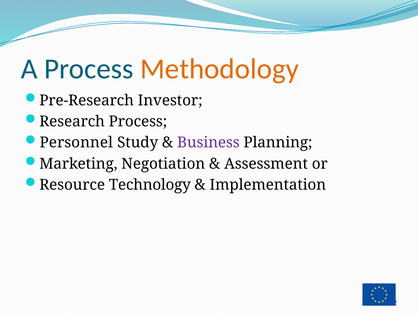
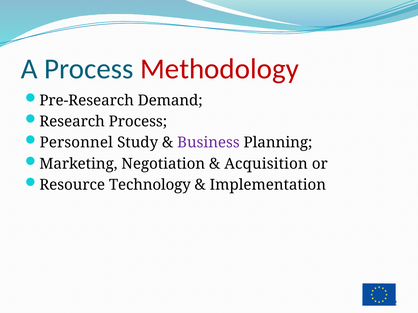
Methodology colour: orange -> red (220, 69)
Investor: Investor -> Demand (170, 101)
Assessment: Assessment -> Acquisition (266, 164)
